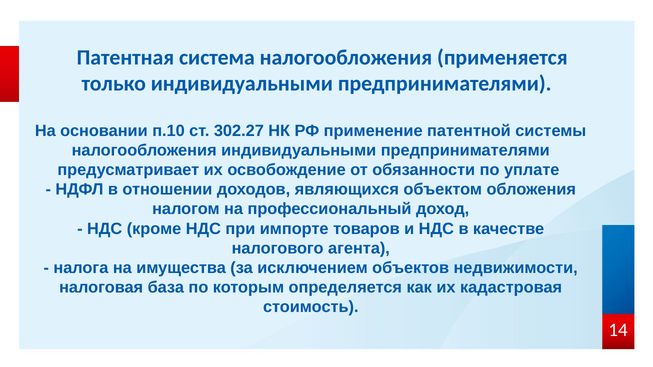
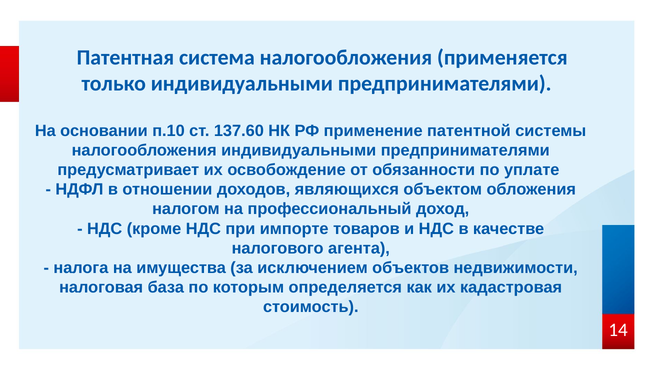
302.27: 302.27 -> 137.60 (239, 131)
